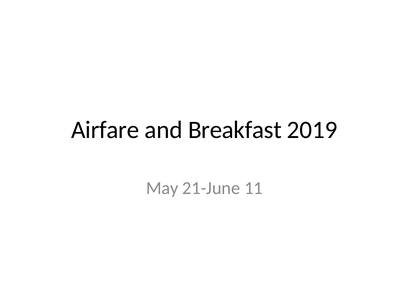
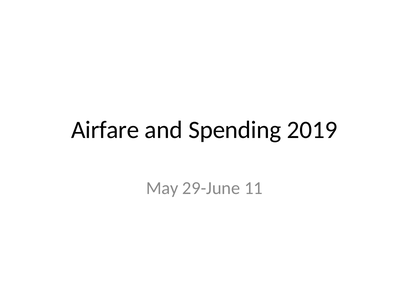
Breakfast: Breakfast -> Spending (235, 130)
21-June: 21-June -> 29-June (211, 188)
